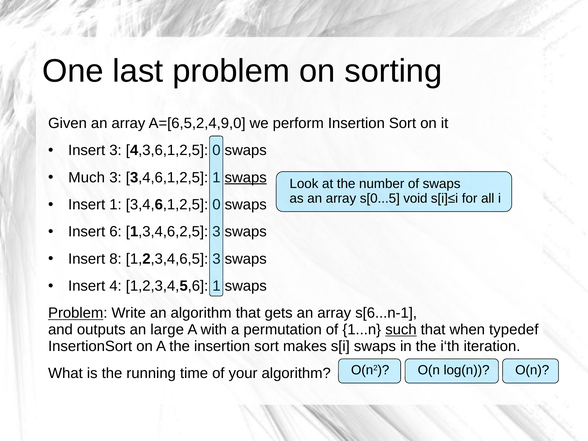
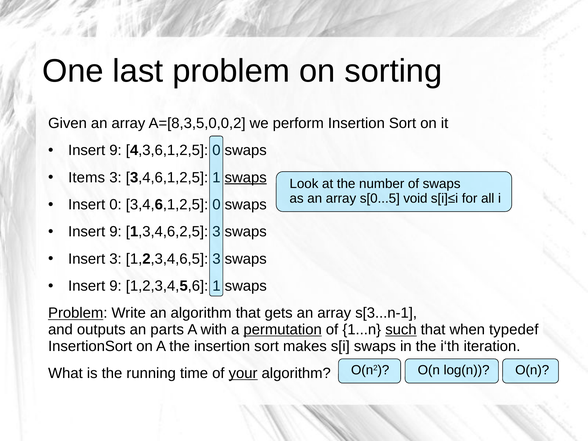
A=[6,5,2,4,9,0: A=[6,5,2,4,9,0 -> A=[8,3,5,0,0,2 (197, 123)
3: 3 -> 9 (116, 150)
Much: Much -> Items (87, 178)
Insert 1: 1 -> 0 (116, 205)
6: 6 -> 9 (116, 232)
Insert 8: 8 -> 3 (116, 259)
4: 4 -> 9 (116, 286)
s[6...n-1: s[6...n-1 -> s[3...n-1 (386, 313)
large: large -> parts (167, 330)
permutation underline: none -> present (283, 330)
your underline: none -> present (243, 373)
